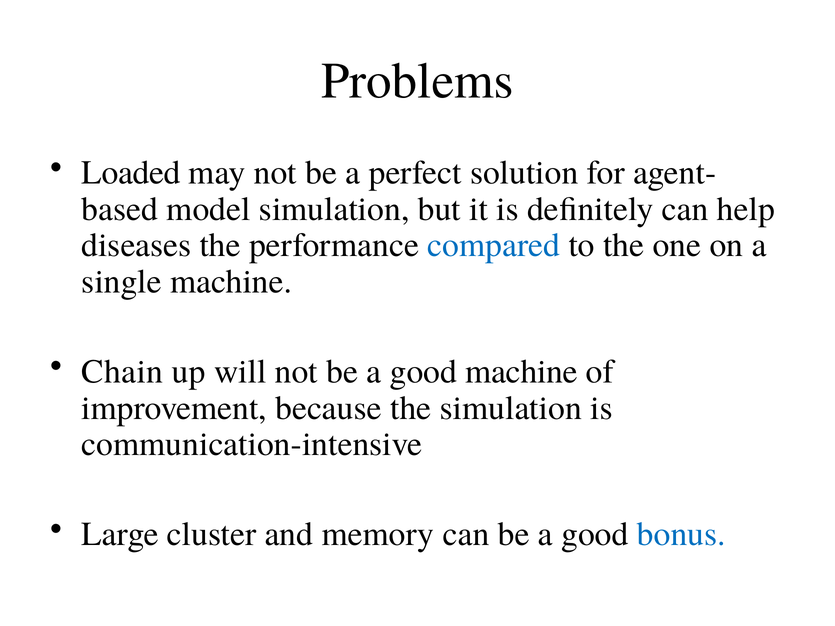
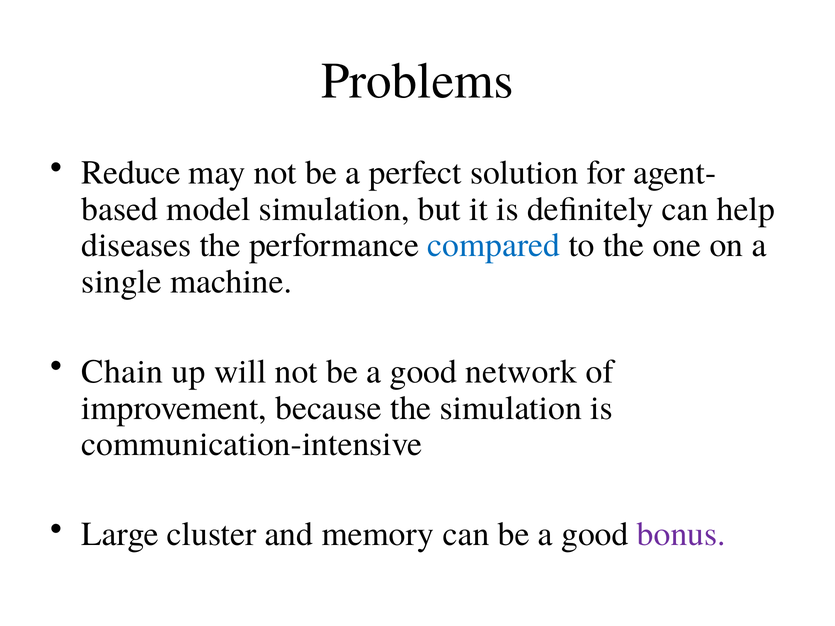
Loaded: Loaded -> Reduce (131, 173)
good machine: machine -> network (521, 372)
bonus colour: blue -> purple (681, 535)
